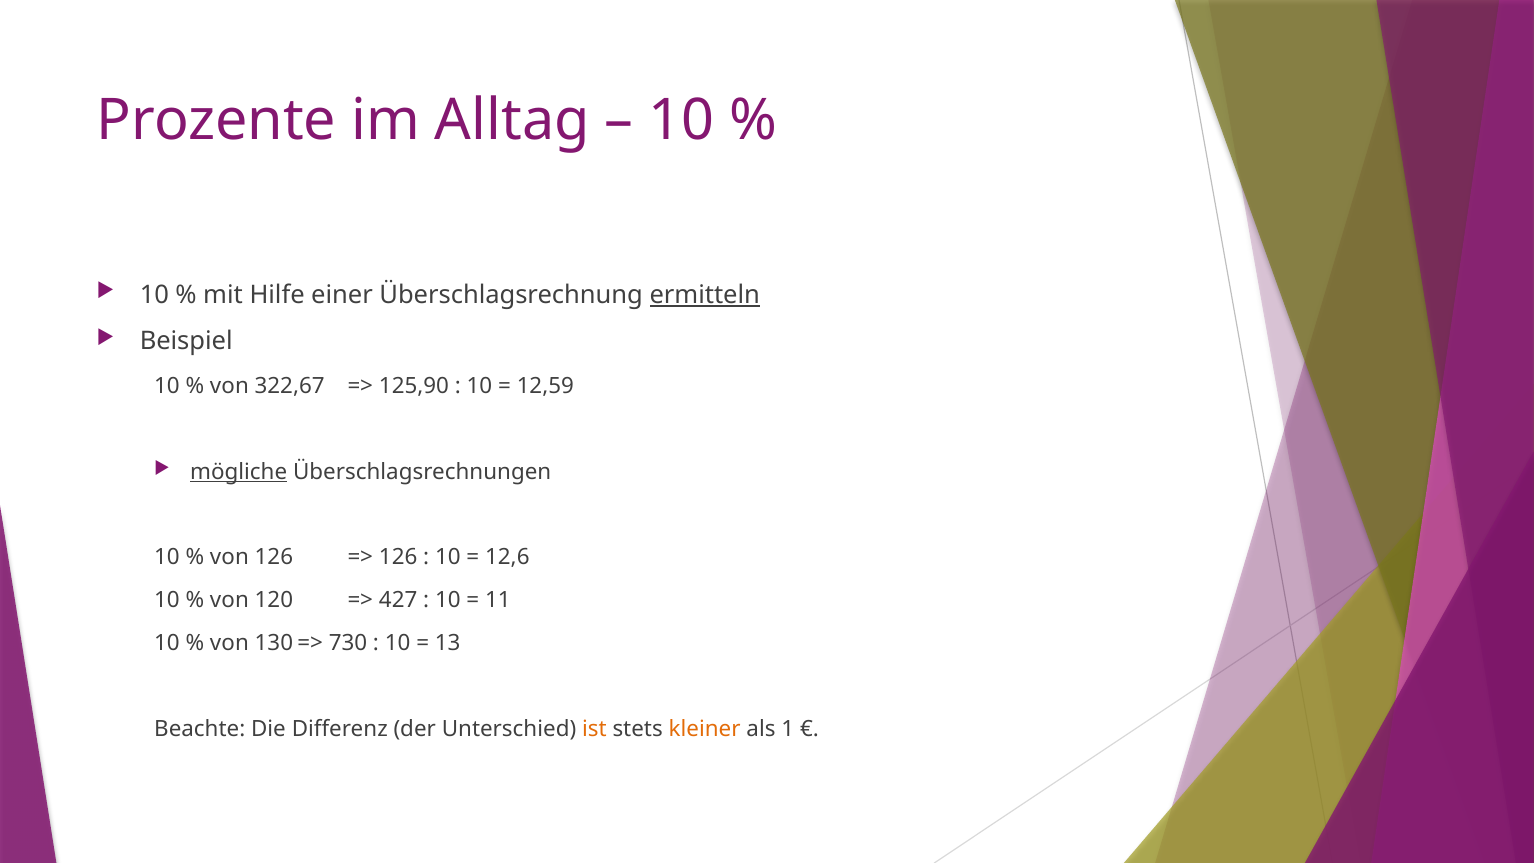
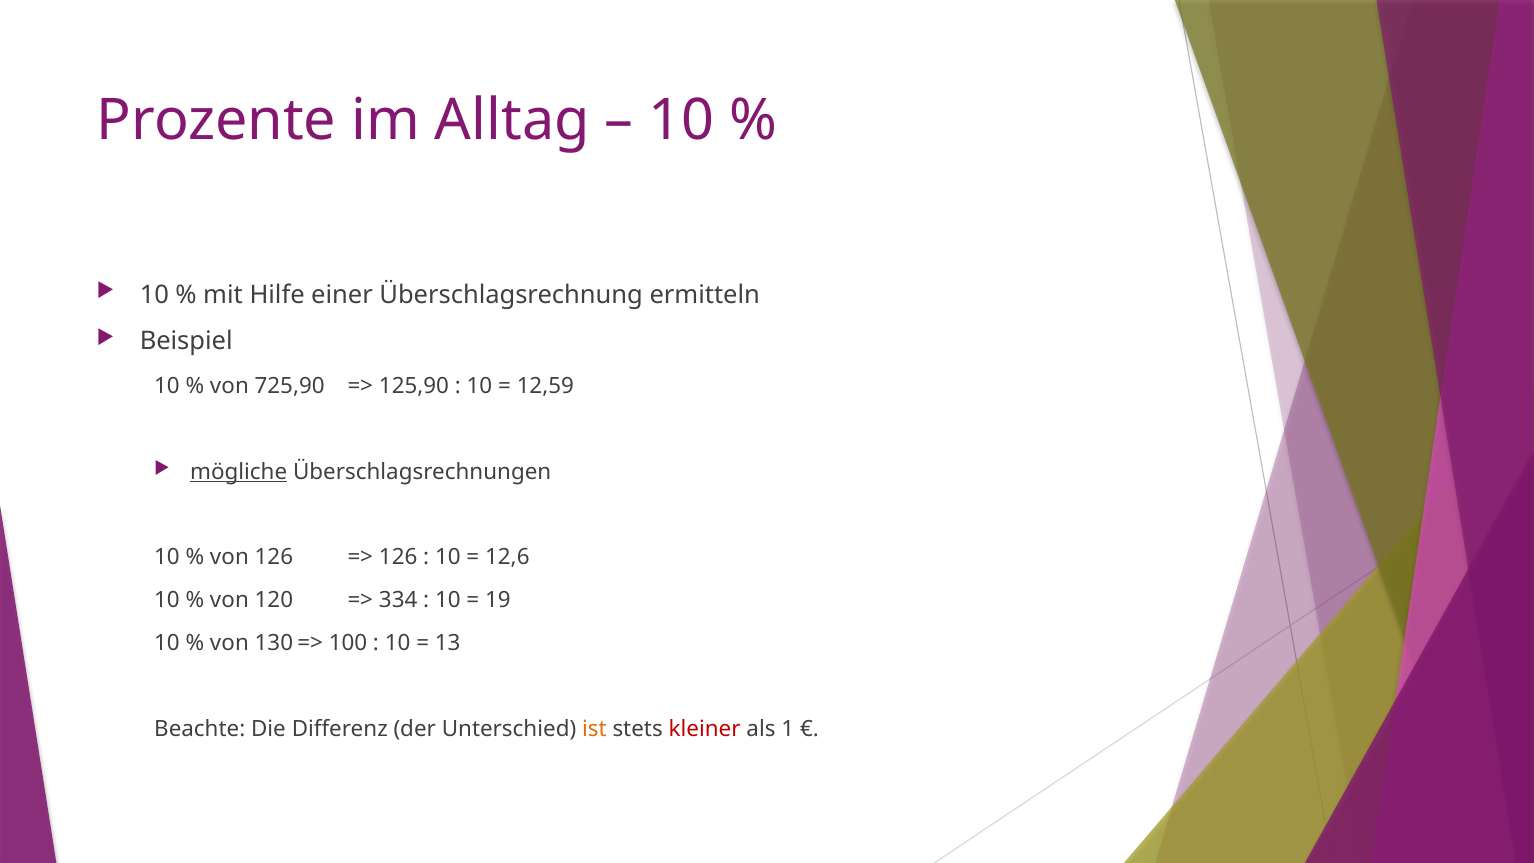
ermitteln underline: present -> none (705, 295)
322,67: 322,67 -> 725,90 (290, 386)
427: 427 -> 334 (398, 600)
11: 11 -> 19 (498, 600)
730: 730 -> 100 (348, 643)
kleiner colour: orange -> red (705, 729)
